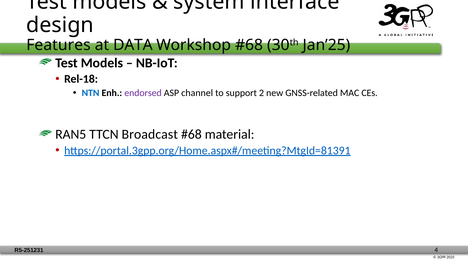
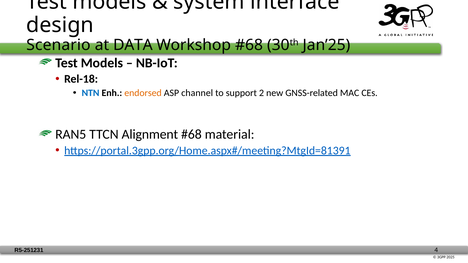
Features: Features -> Scenario (58, 45)
endorsed colour: purple -> orange (143, 93)
Broadcast: Broadcast -> Alignment (150, 134)
